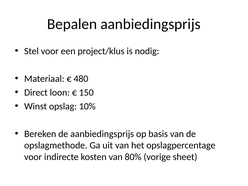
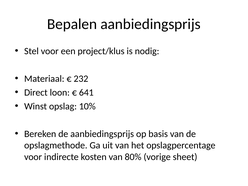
480: 480 -> 232 (81, 79)
150: 150 -> 641 (86, 92)
